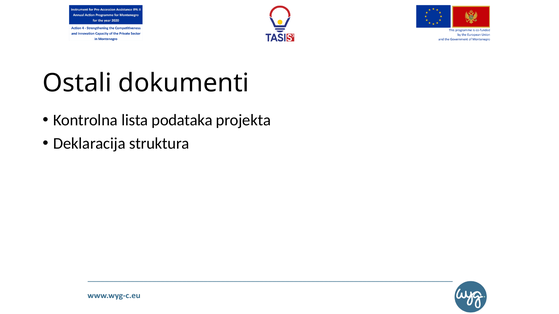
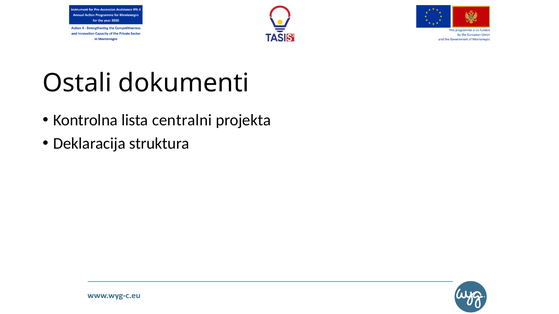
podataka: podataka -> centralni (182, 120)
